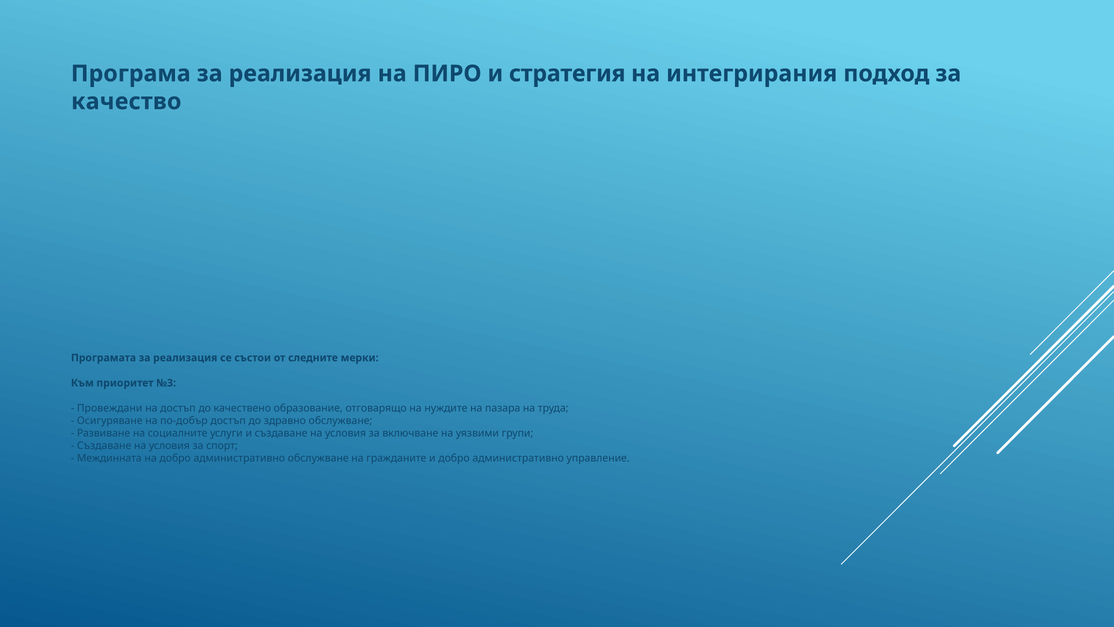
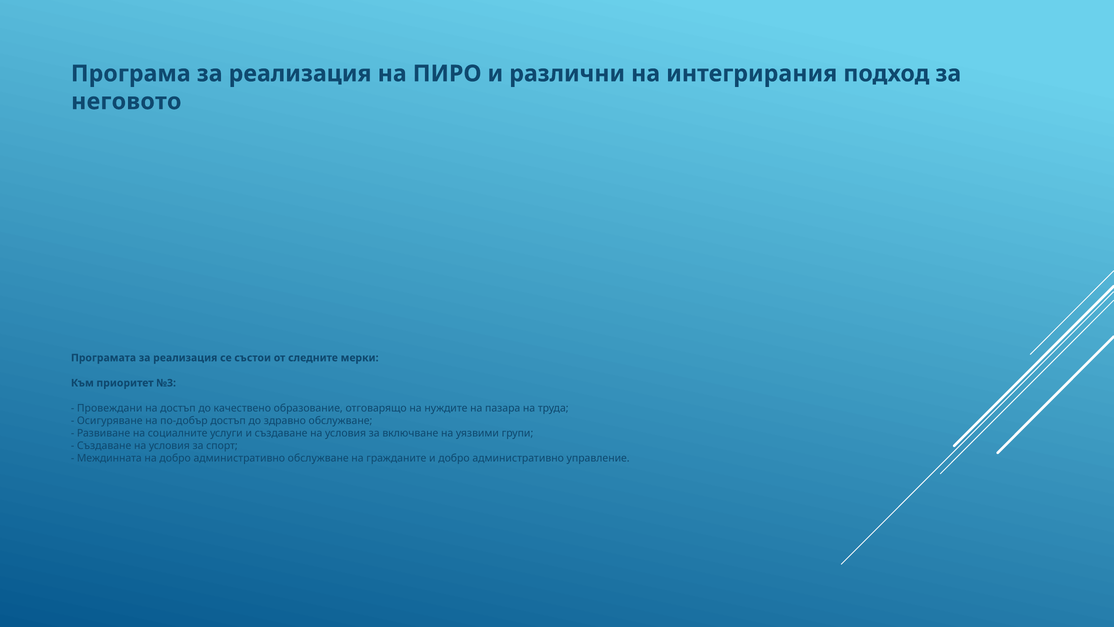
стратегия: стратегия -> различни (567, 74)
качество: качество -> неговото (126, 101)
